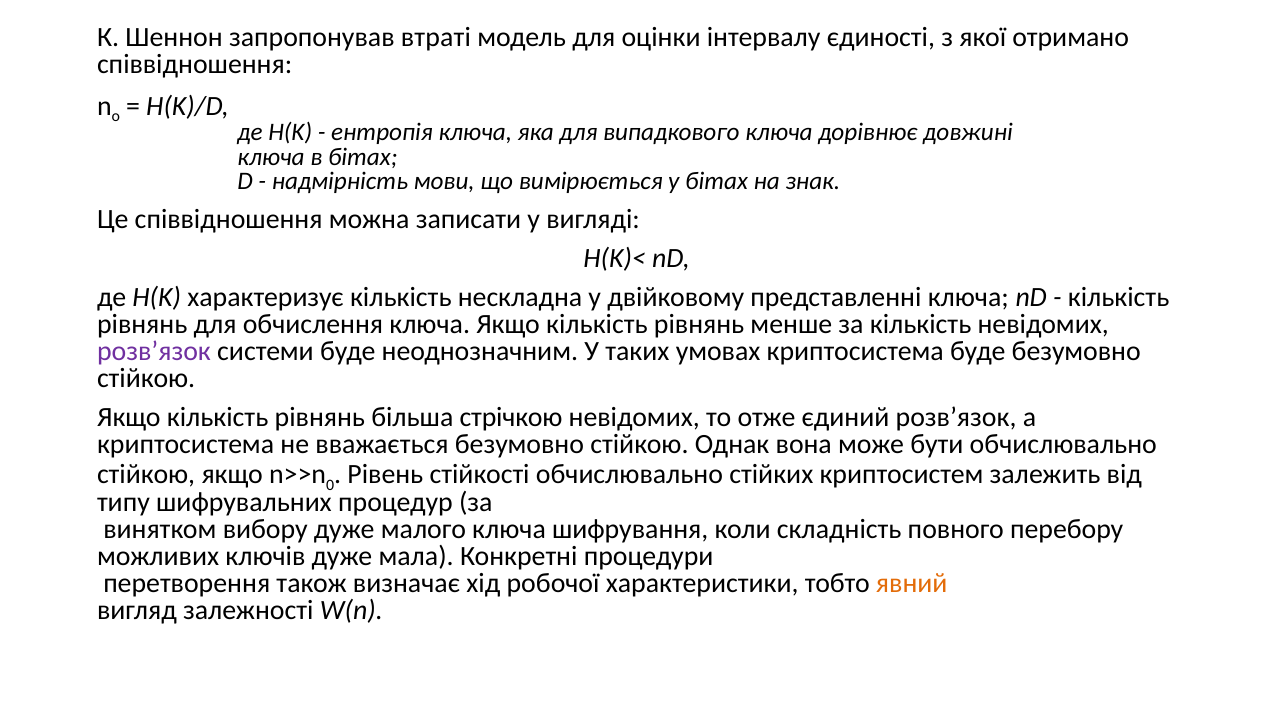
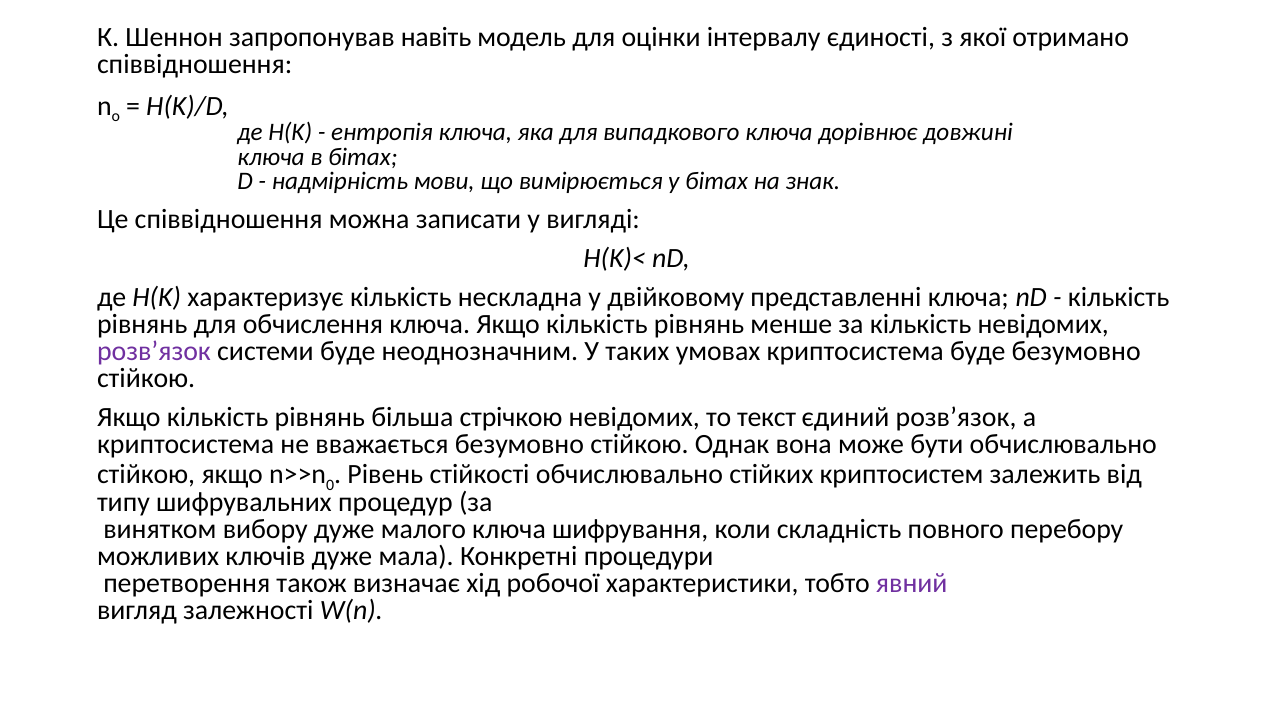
втраті: втраті -> навіть (436, 37)
отже: отже -> текст (767, 417)
явний colour: orange -> purple (912, 583)
